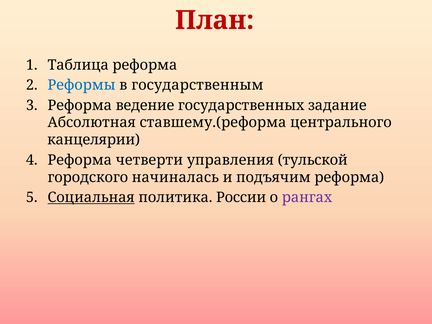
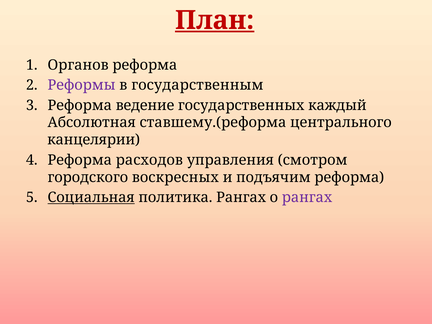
План underline: none -> present (215, 20)
Таблица: Таблица -> Органов (78, 65)
Реформы colour: blue -> purple (82, 85)
задание: задание -> каждый (337, 105)
четверти: четверти -> расходов (149, 160)
тульской: тульской -> смотром (313, 160)
начиналась: начиналась -> воскресных (175, 177)
политика России: России -> Рангах (241, 197)
